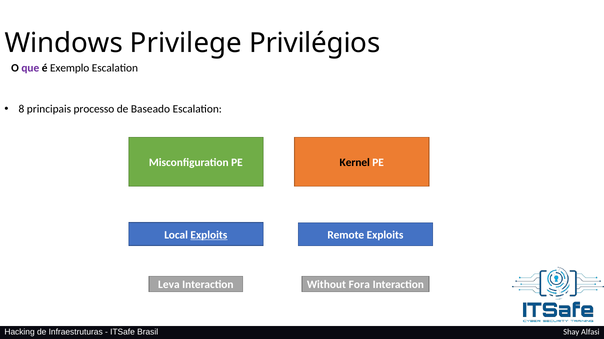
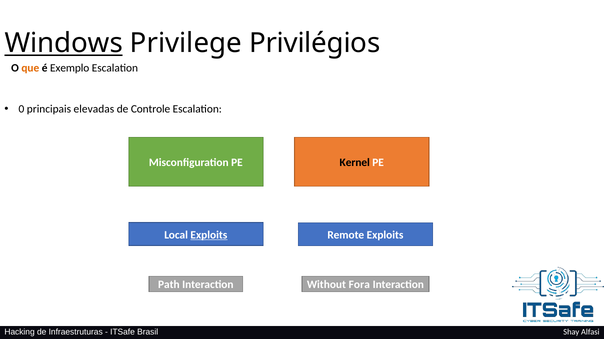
Windows underline: none -> present (64, 43)
que colour: purple -> orange (30, 68)
8: 8 -> 0 (21, 109)
processo: processo -> elevadas (94, 109)
Baseado: Baseado -> Controle (151, 109)
Leva: Leva -> Path (169, 285)
